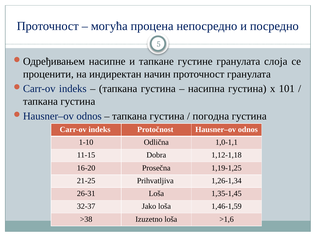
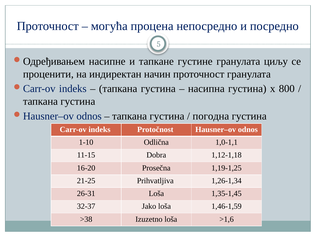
слоја: слоја -> циљу (276, 61)
101: 101 -> 800 (287, 89)
